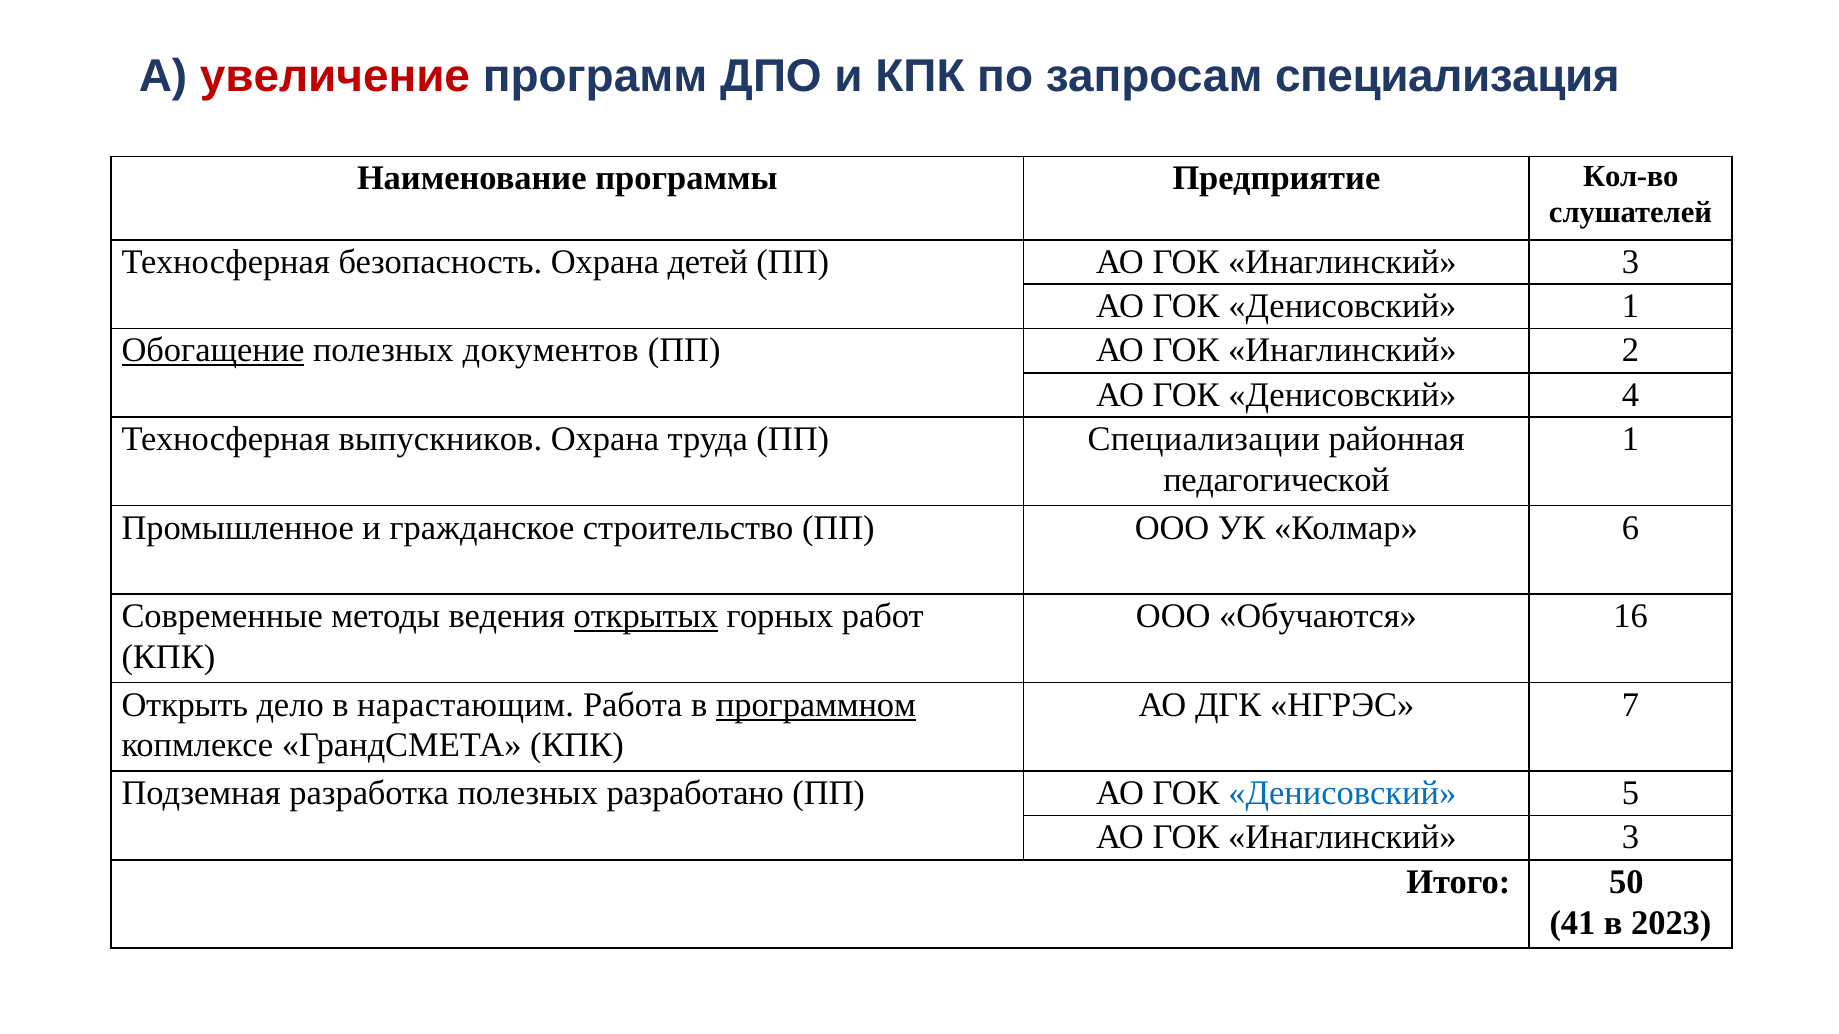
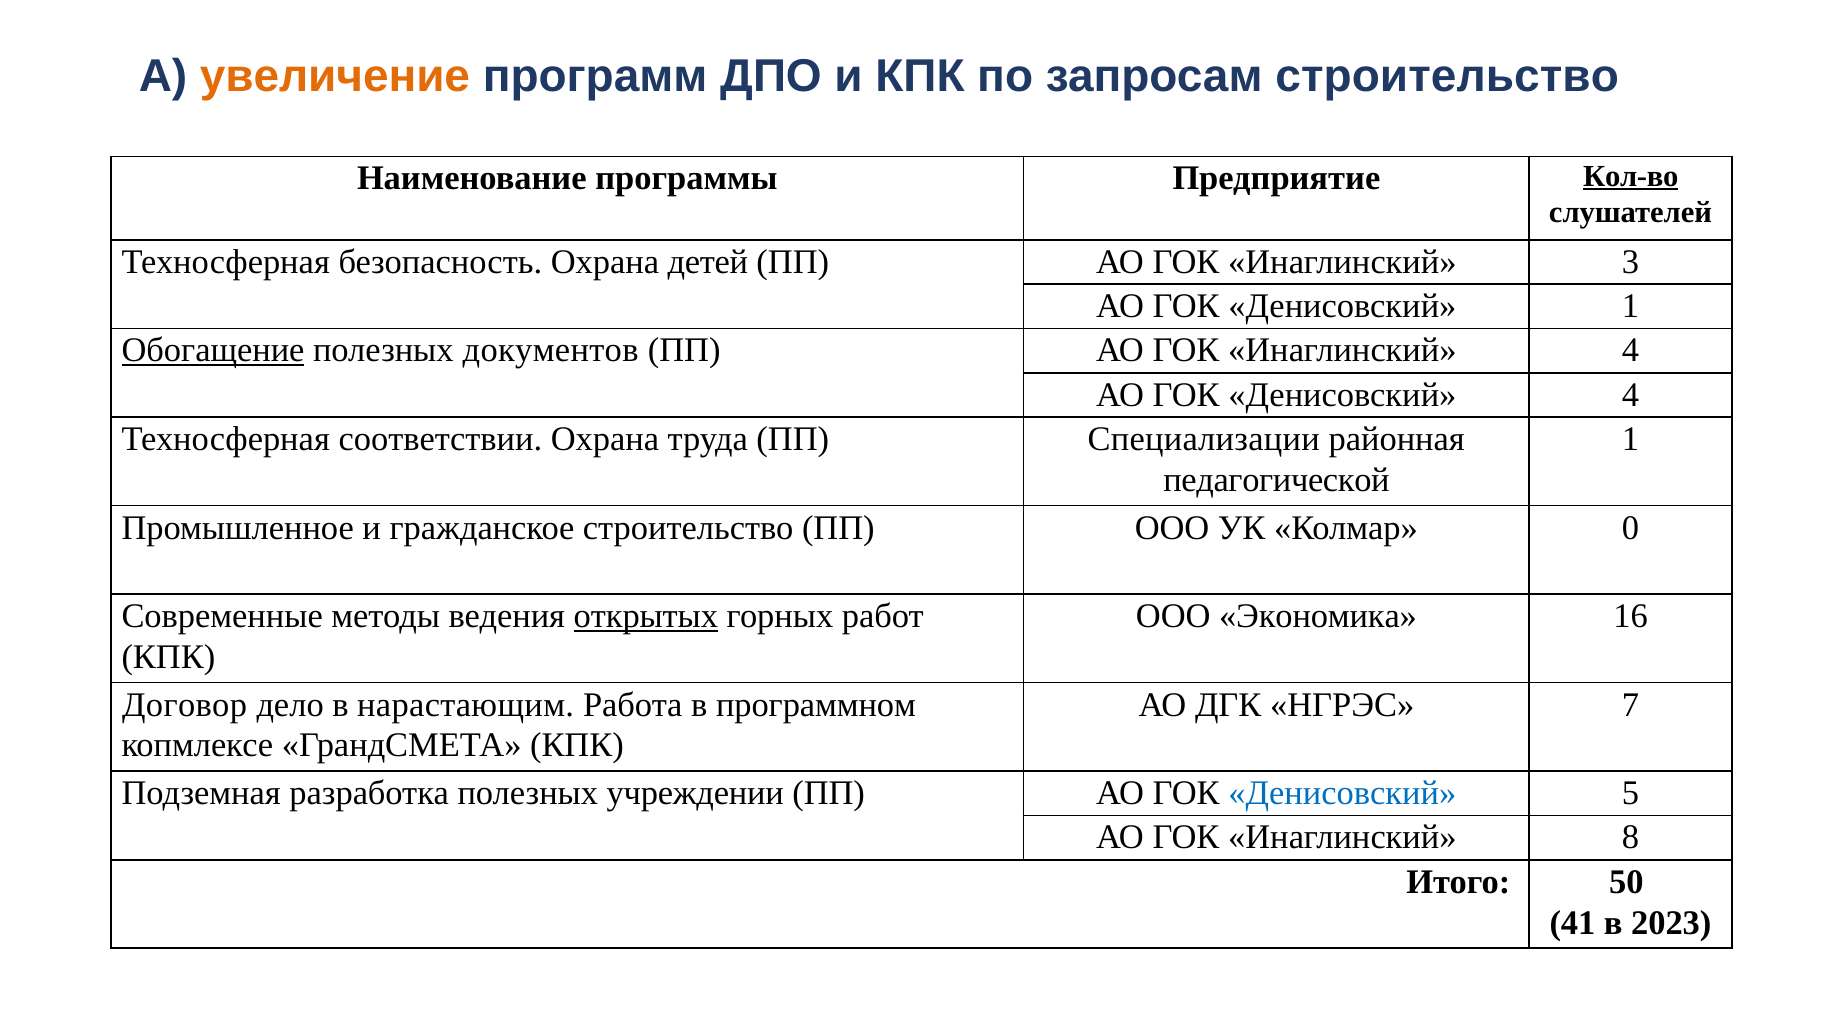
увеличение colour: red -> orange (335, 76)
запросам специализация: специализация -> строительство (1447, 76)
Кол-во underline: none -> present (1631, 176)
Инаглинский 2: 2 -> 4 (1631, 351)
выпускников: выпускников -> соответствии (440, 439)
6: 6 -> 0 (1631, 528)
Обучаются: Обучаются -> Экономика (1318, 616)
Открыть: Открыть -> Договор (185, 705)
программном underline: present -> none (816, 705)
разработано: разработано -> учреждении (695, 794)
3: 3 -> 8 (1631, 838)
